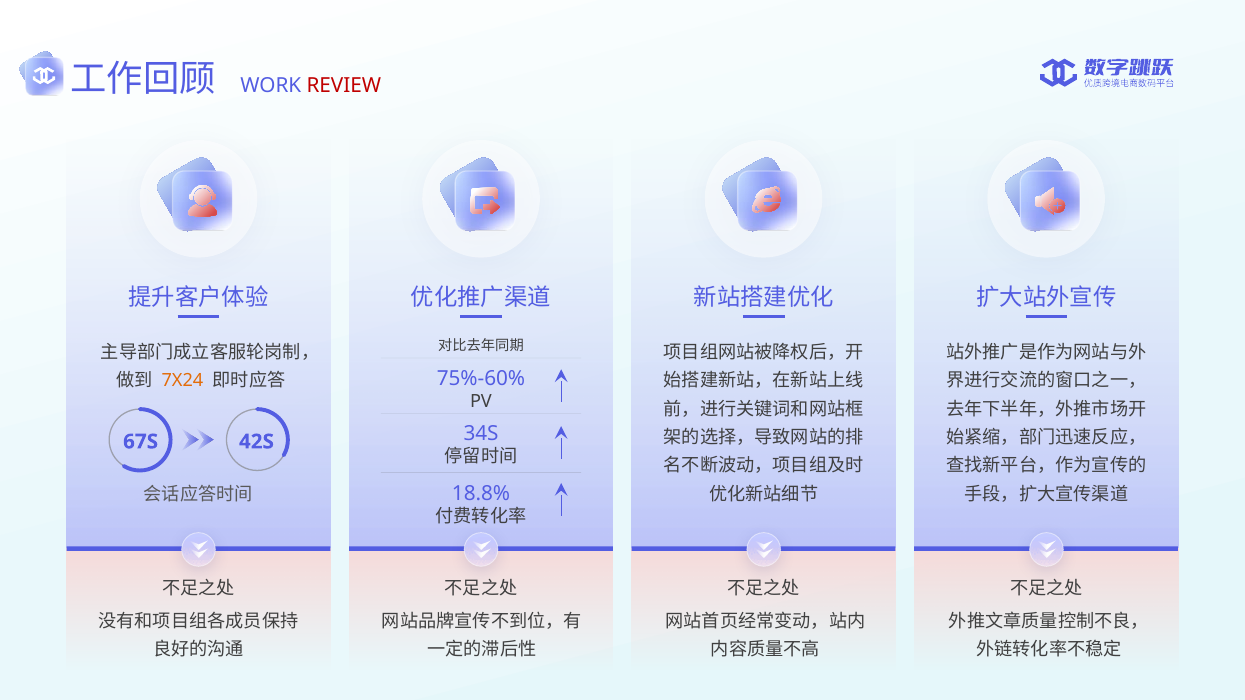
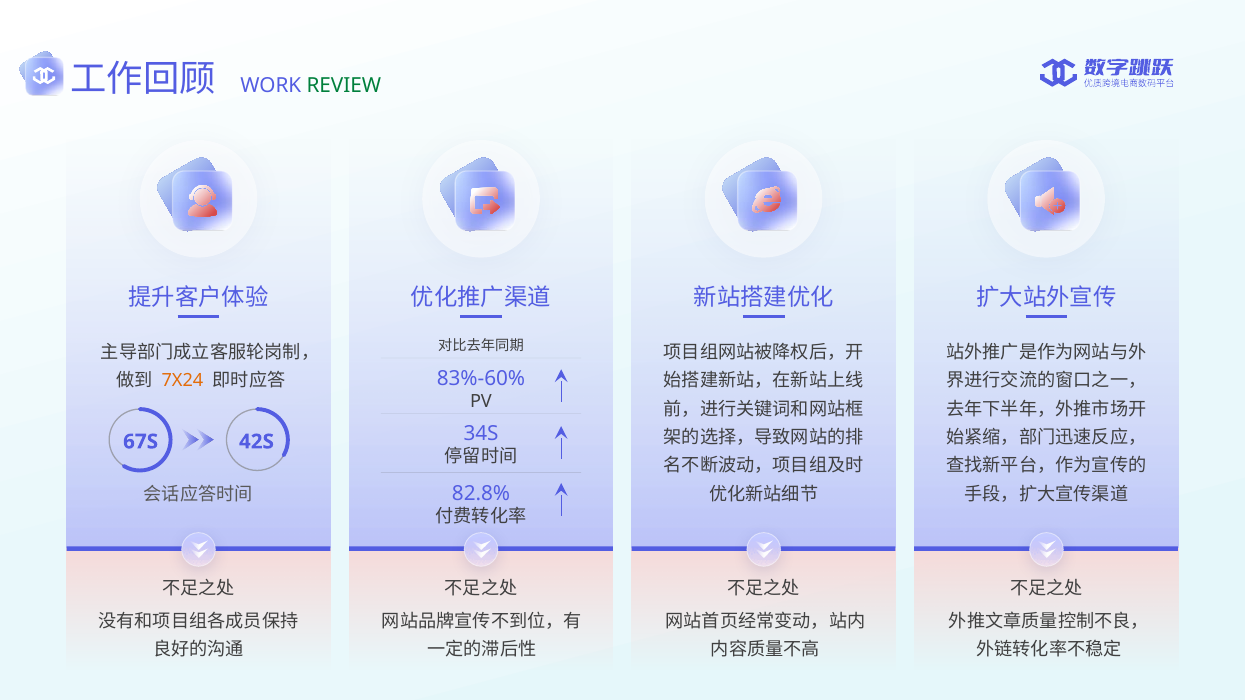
REVIEW colour: red -> green (344, 86)
75%-60%: 75%-60% -> 83%-60% (481, 379)
18.8%: 18.8% -> 82.8% (481, 494)
